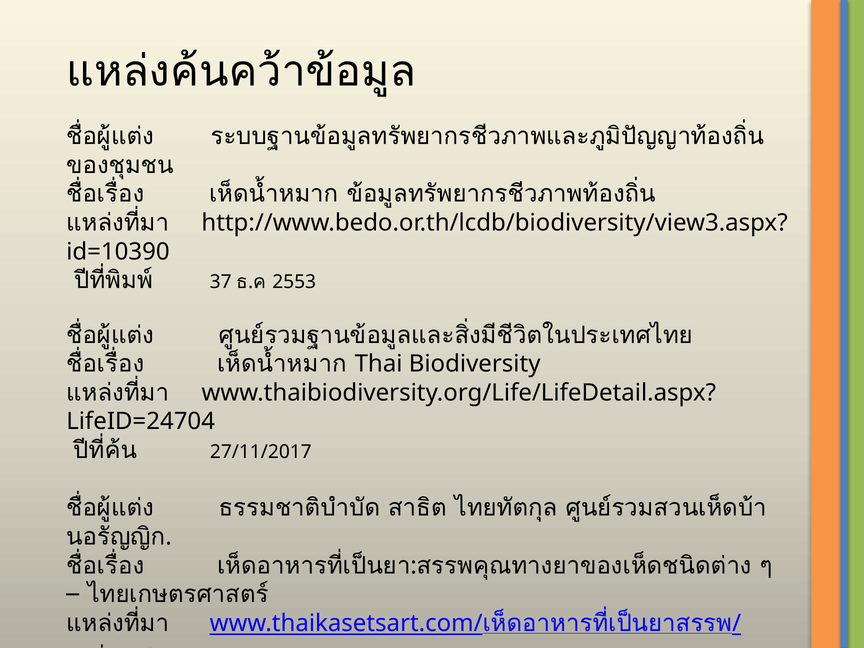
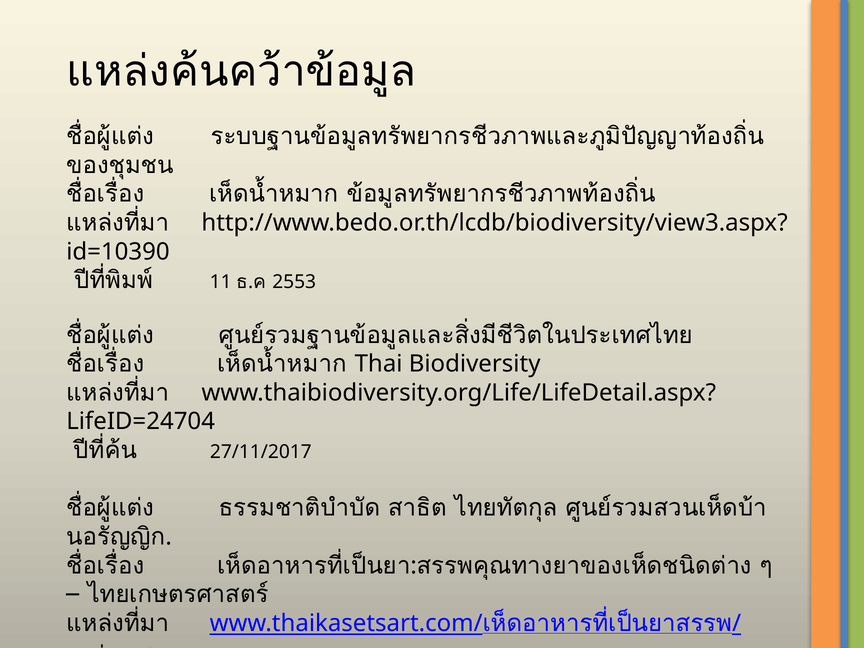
37: 37 -> 11 (221, 282)
